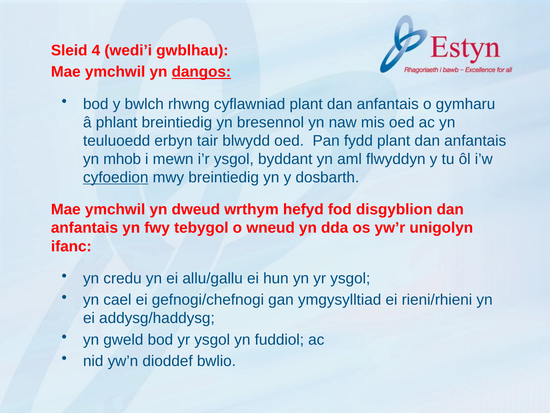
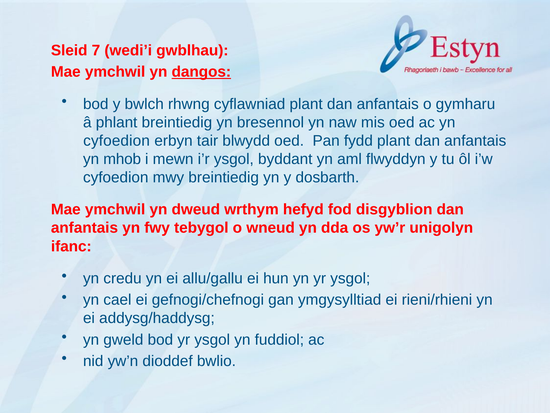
4: 4 -> 7 (96, 50)
teuluoedd: teuluoedd -> cyfoedion (117, 141)
cyfoedion underline: present -> none (116, 177)
